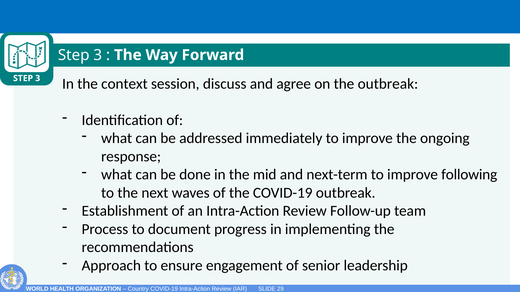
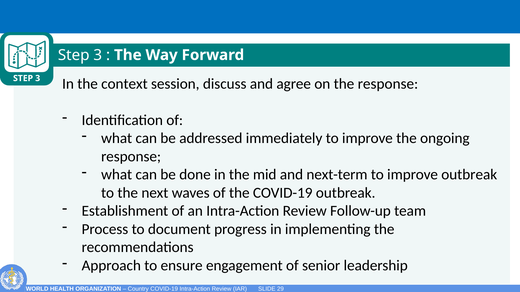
the outbreak: outbreak -> response (388, 84)
improve following: following -> outbreak (469, 175)
